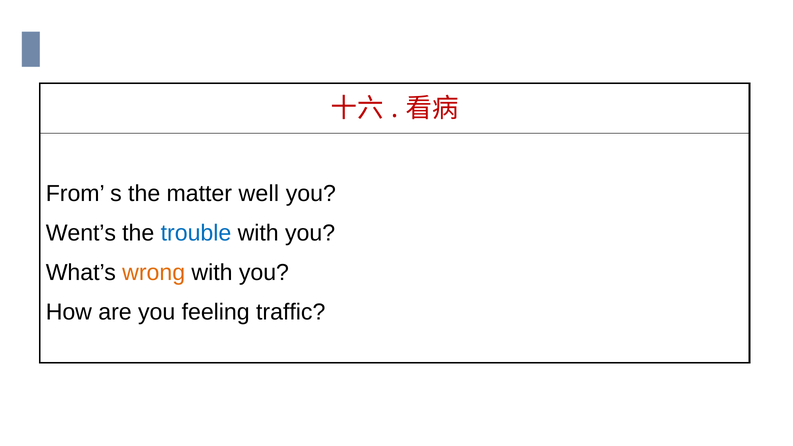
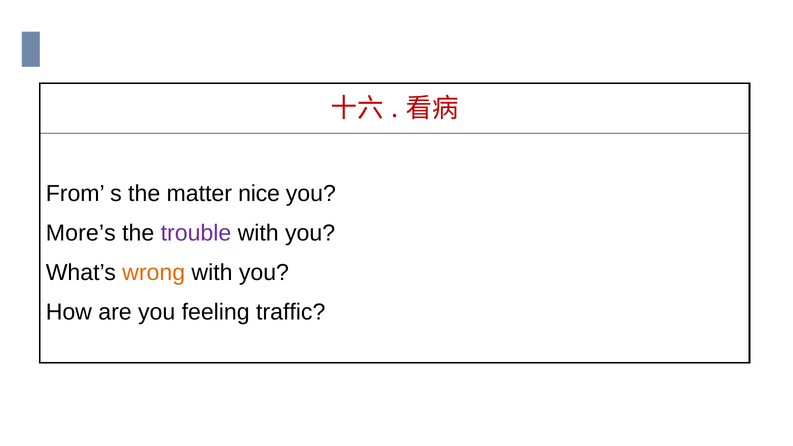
well: well -> nice (259, 194)
Went’s: Went’s -> More’s (81, 233)
trouble colour: blue -> purple (196, 233)
